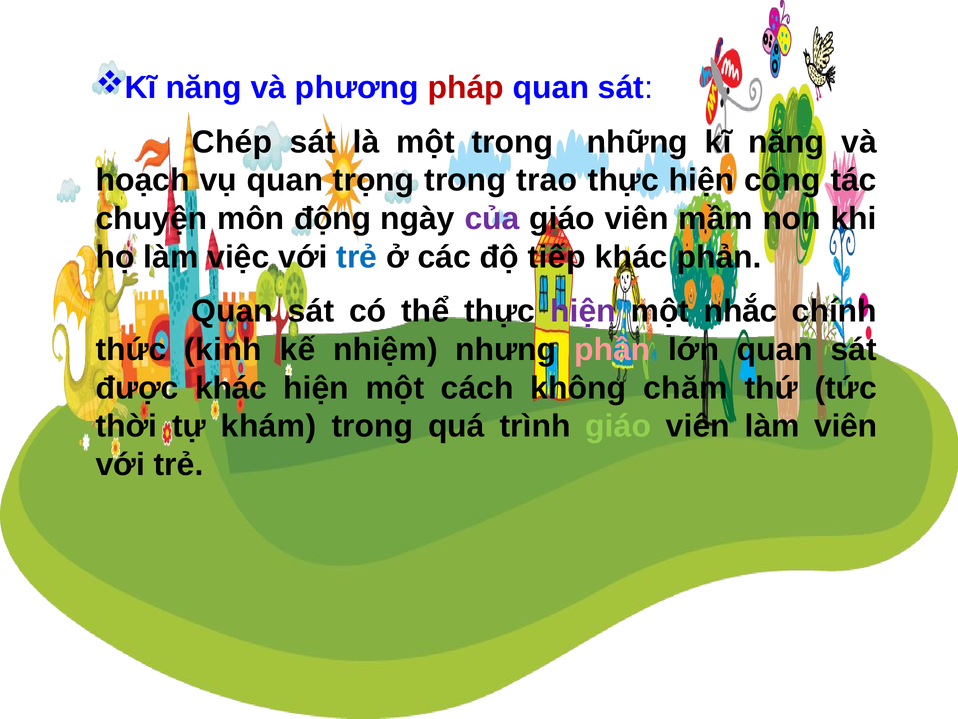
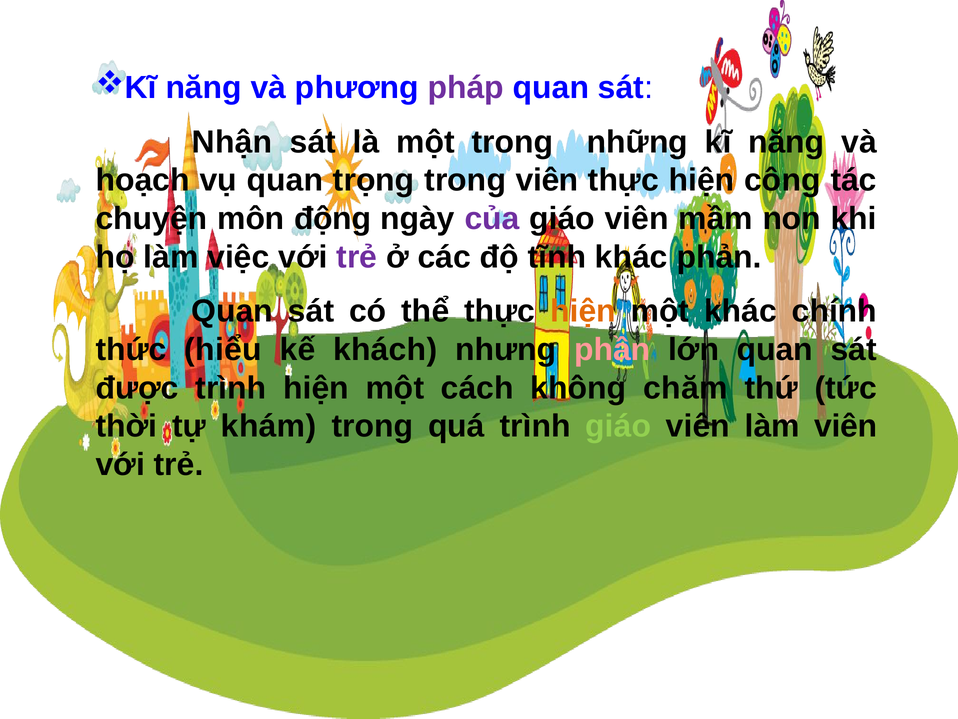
pháp colour: red -> purple (466, 88)
Chép: Chép -> Nhận (232, 142)
trong trao: trao -> viên (547, 180)
trẻ colour: blue -> purple (357, 257)
tiếp: tiếp -> tĩnh (557, 257)
hiện colour: purple -> orange (583, 311)
một nhắc: nhắc -> khác (741, 311)
kinh: kinh -> hiểu (223, 349)
nhiệm: nhiệm -> khách (385, 349)
được khác: khác -> trình (231, 388)
